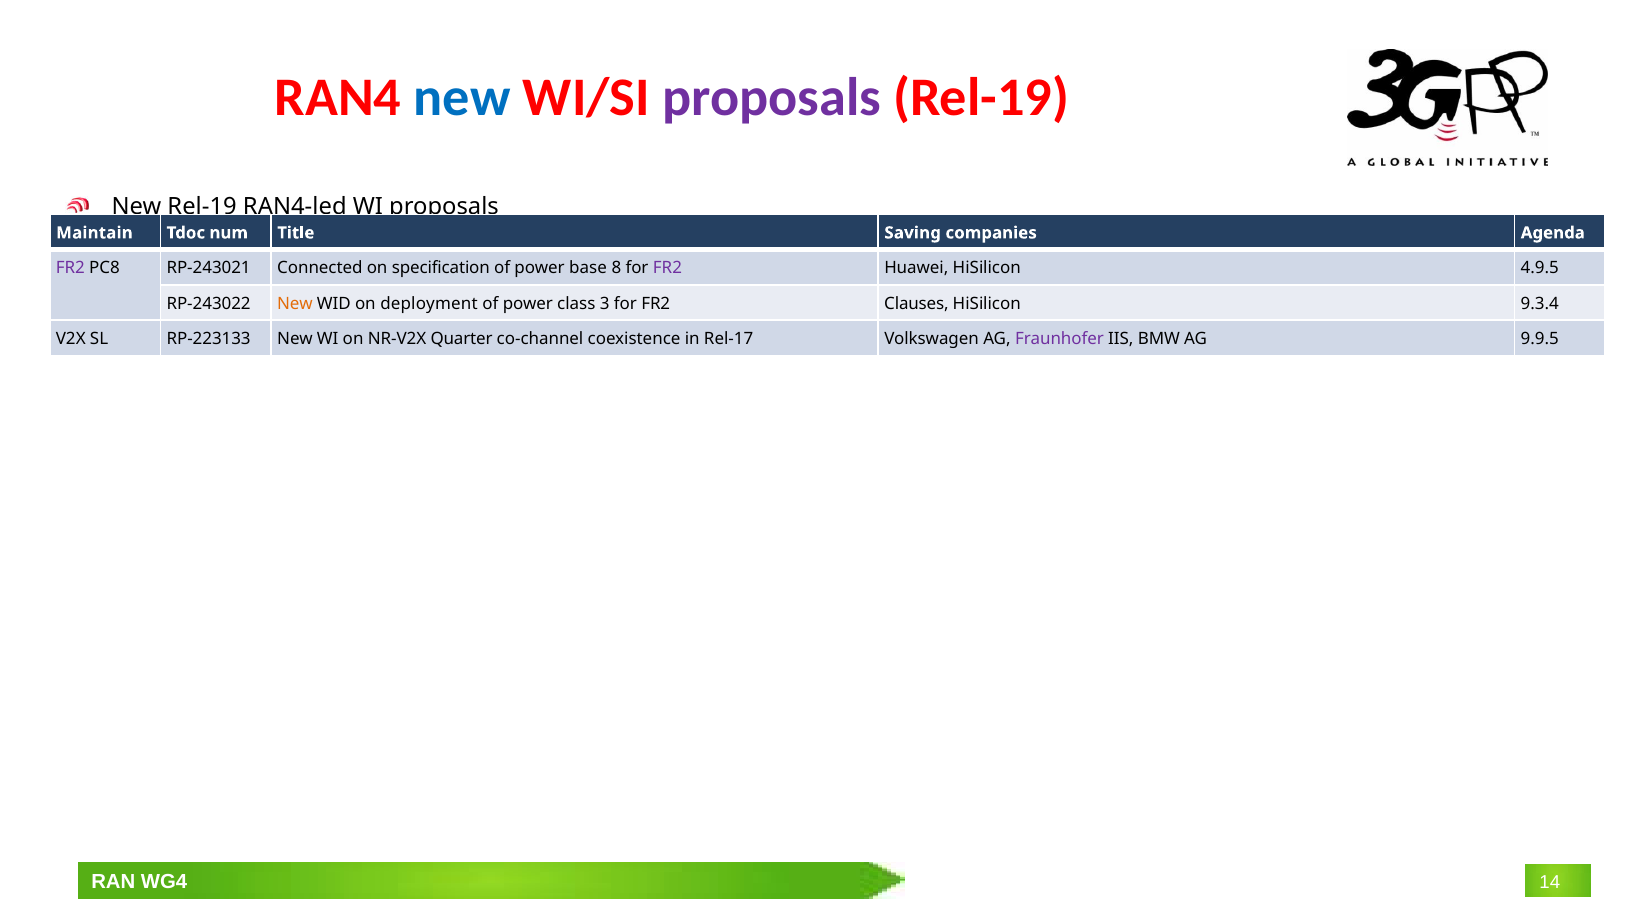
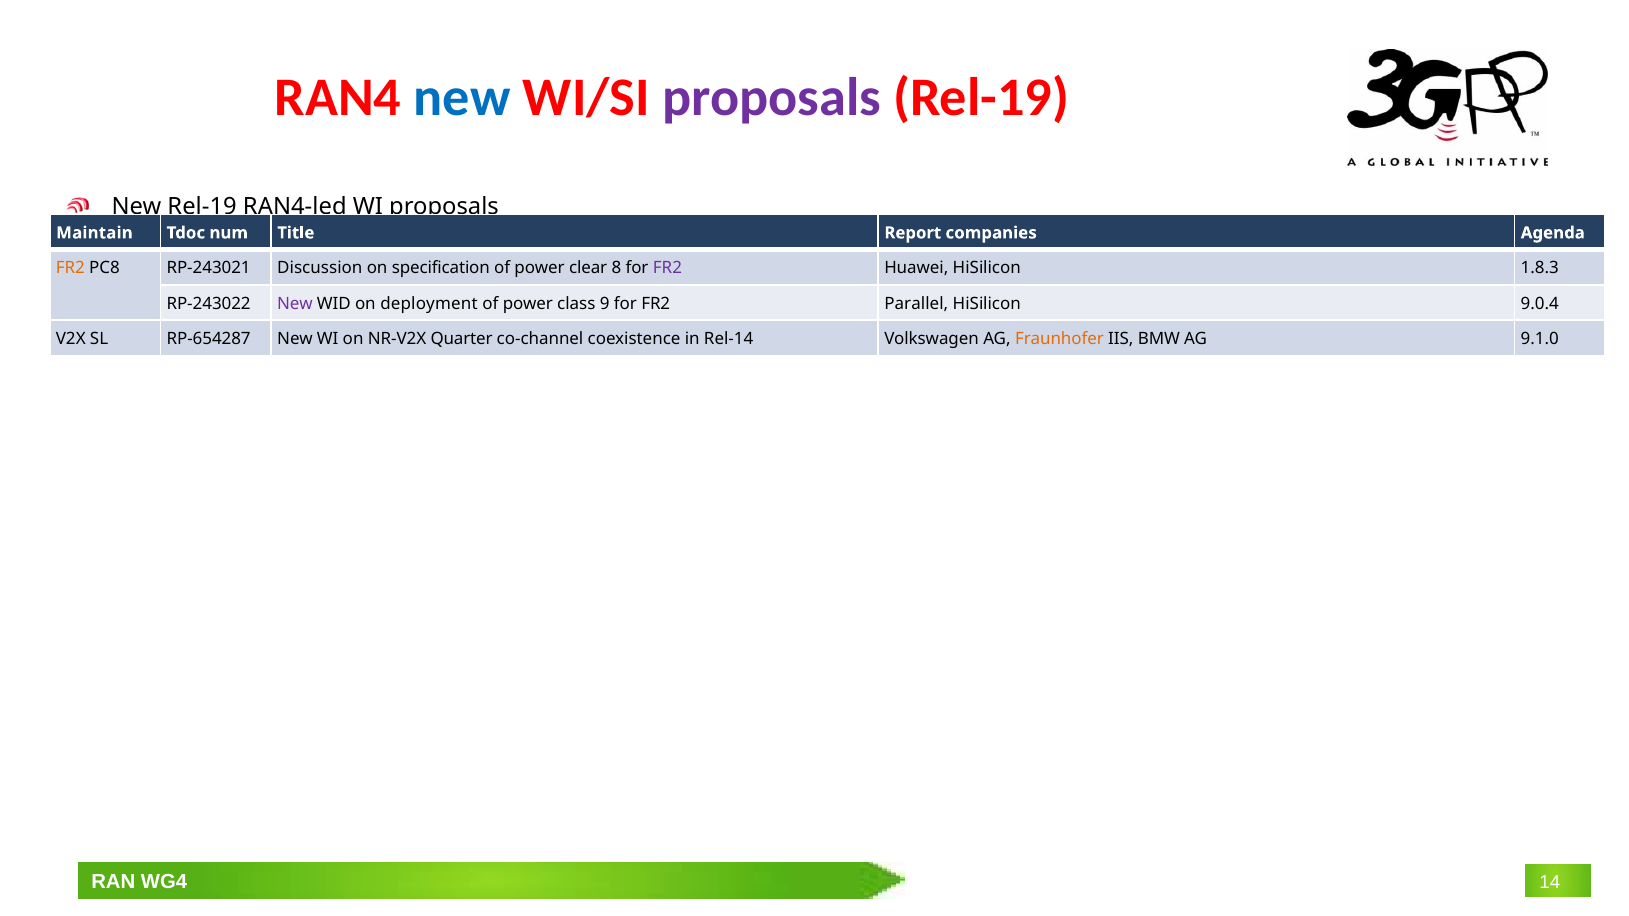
Saving: Saving -> Report (913, 233)
FR2 colour: purple -> orange (70, 268)
Connected: Connected -> Discussion (320, 268)
base: base -> clear (588, 268)
4.9.5: 4.9.5 -> 1.8.3 (1540, 268)
New colour: orange -> purple (295, 304)
3: 3 -> 9 (605, 304)
Clauses: Clauses -> Parallel (916, 304)
9.3.4: 9.3.4 -> 9.0.4 (1540, 304)
RP-223133: RP-223133 -> RP-654287 (209, 339)
Rel-17: Rel-17 -> Rel-14 (729, 339)
Fraunhofer colour: purple -> orange (1059, 339)
9.9.5: 9.9.5 -> 9.1.0 (1540, 339)
